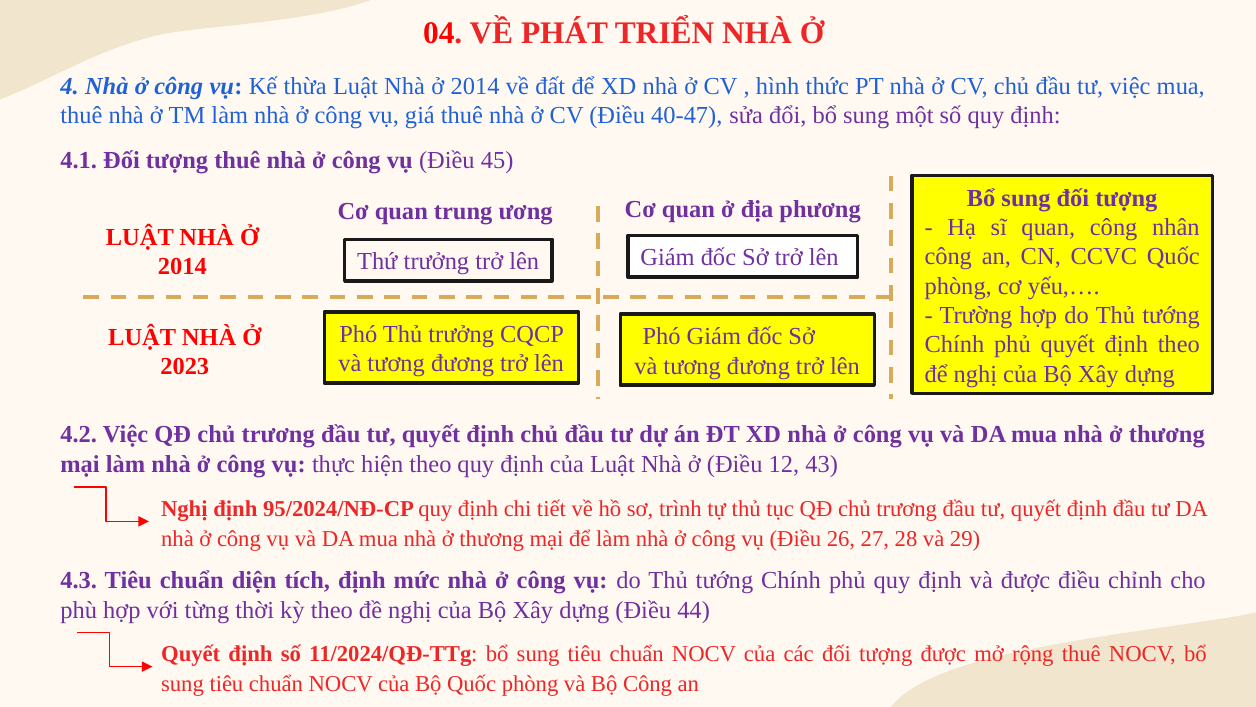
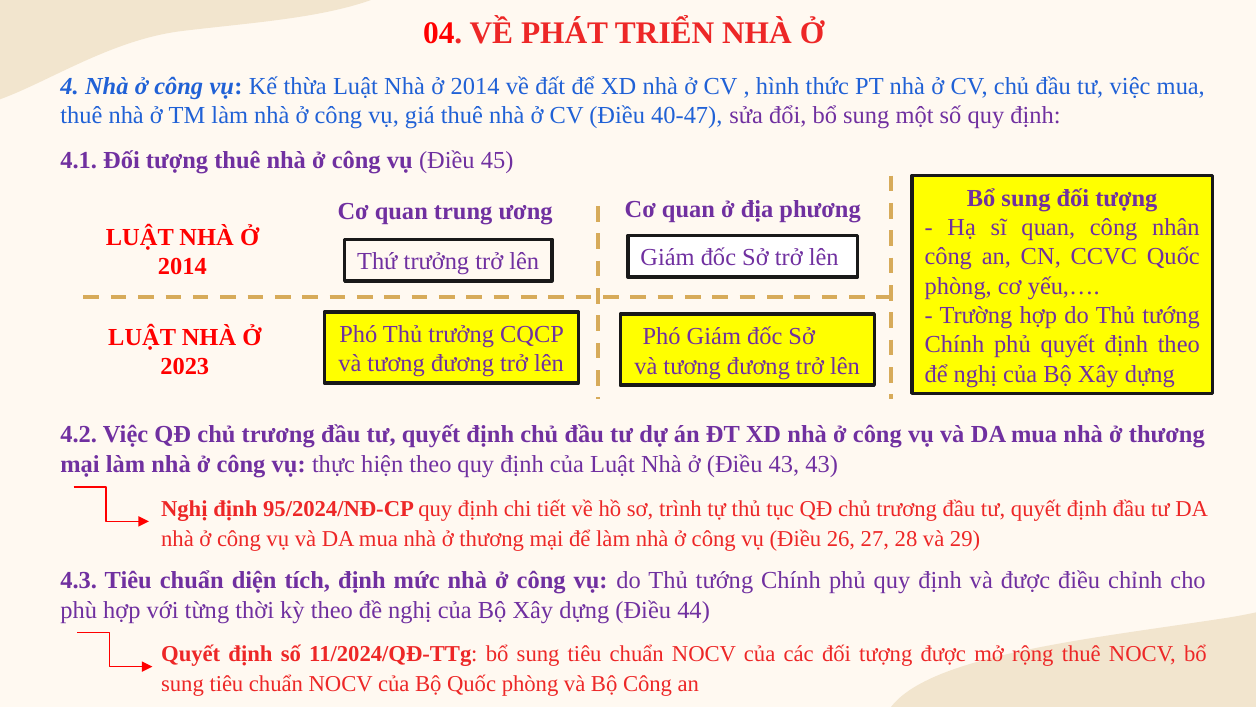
Điều 12: 12 -> 43 (784, 464)
